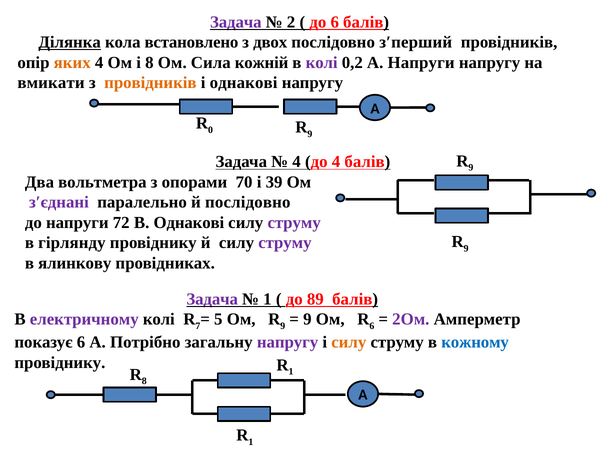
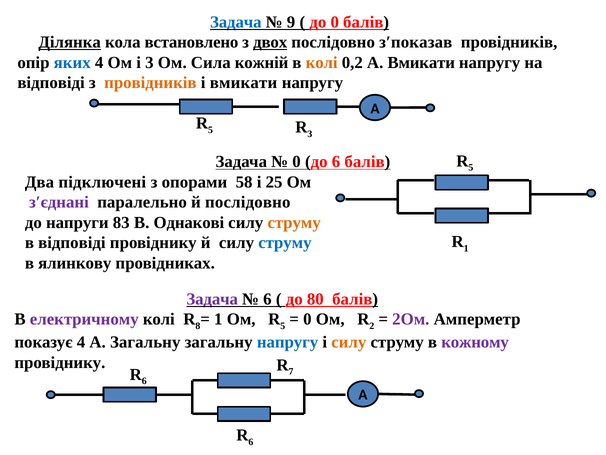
Задача colour: purple -> blue (236, 22)
2: 2 -> 9 (291, 22)
до 6: 6 -> 0 (335, 22)
двох underline: none -> present (270, 42)
з′перший: з′перший -> з′показав (416, 42)
яких colour: orange -> blue (72, 62)
і 8: 8 -> 3 (149, 62)
колі colour: purple -> orange (322, 62)
А Напруги: Напруги -> Вмикати (421, 62)
вмикати: вмикати -> відповіді (51, 83)
і однакові: однакові -> вмикати (244, 83)
0: 0 -> 5 (210, 130)
9: 9 -> 3 (310, 134)
9: 9 -> 5 (471, 168)
4: 4 -> 0 (297, 162)
до 4: 4 -> 6 (336, 162)
вольтметра: вольтметра -> підключені (102, 182)
70: 70 -> 58 (244, 182)
39: 39 -> 25 (274, 182)
72: 72 -> 83 (121, 222)
струму colour: purple -> orange (294, 222)
9: 9 -> 1 (466, 248)
в гірлянду: гірлянду -> відповіді (72, 242)
струму colour: purple -> blue (285, 242)
1: 1 -> 6 (267, 299)
89: 89 -> 80 (315, 299)
7: 7 -> 8 (198, 325)
5: 5 -> 1 (218, 319)
9: 9 -> 5 (283, 325)
9: 9 -> 0 (307, 319)
6: 6 -> 2 (372, 325)
показує 6: 6 -> 4 (81, 342)
А Потрібно: Потрібно -> Загальну (145, 342)
напругу colour: purple -> blue (288, 342)
кожному colour: blue -> purple (475, 342)
1: 1 -> 7 (291, 371)
8: 8 -> 6 (144, 381)
1: 1 -> 6 (251, 441)
